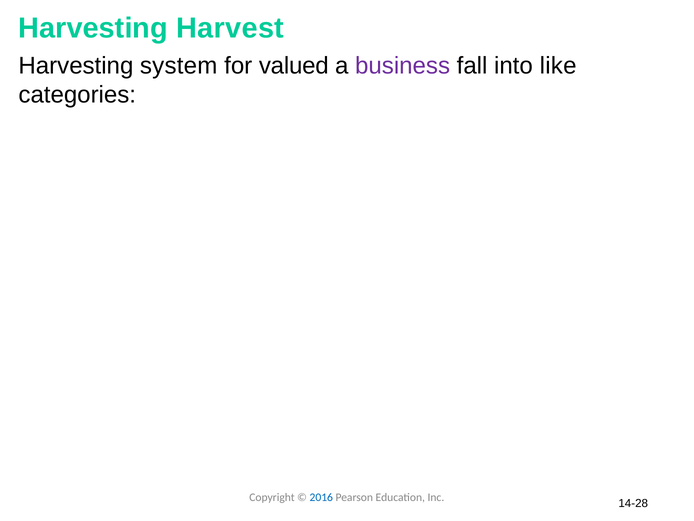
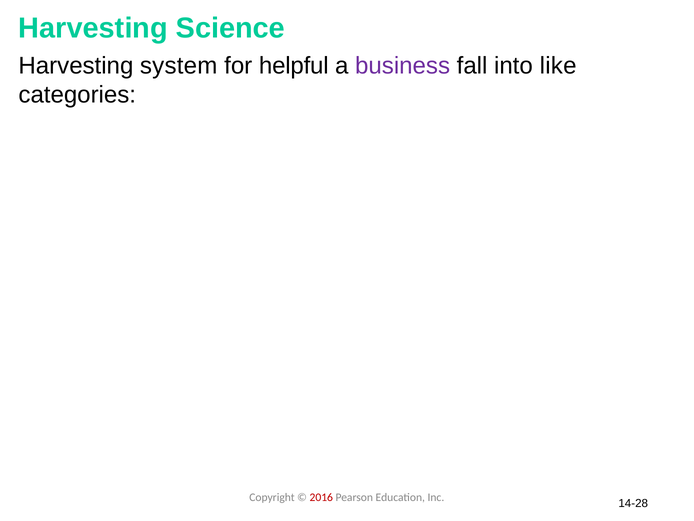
Harvest: Harvest -> Science (230, 28)
valued: valued -> helpful (294, 66)
2016 colour: blue -> red (321, 497)
